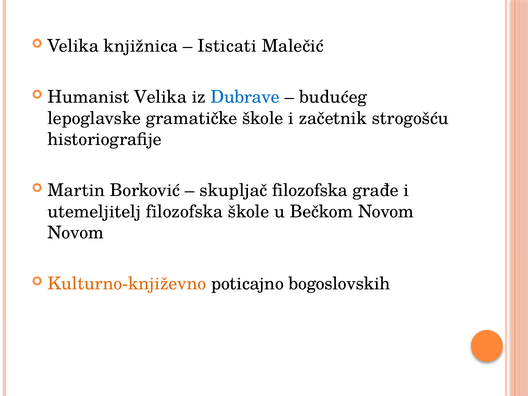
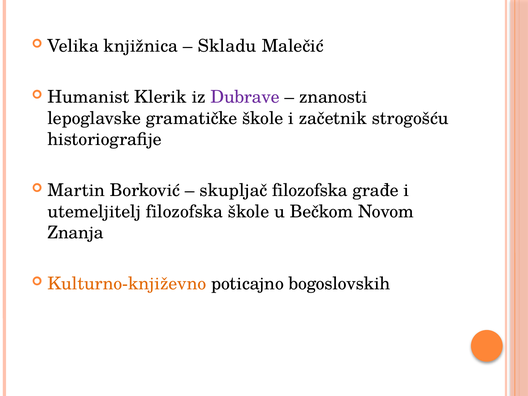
Isticati: Isticati -> Skladu (227, 46)
Humanist Velika: Velika -> Klerik (160, 97)
Dubrave colour: blue -> purple (245, 97)
budućeg: budućeg -> znanosti (333, 97)
Novom: Novom -> Znanja (76, 233)
